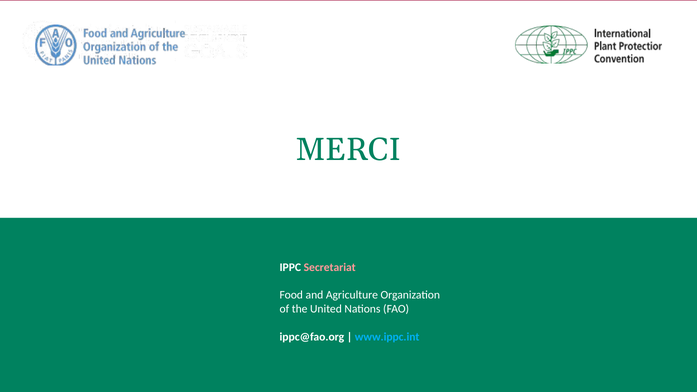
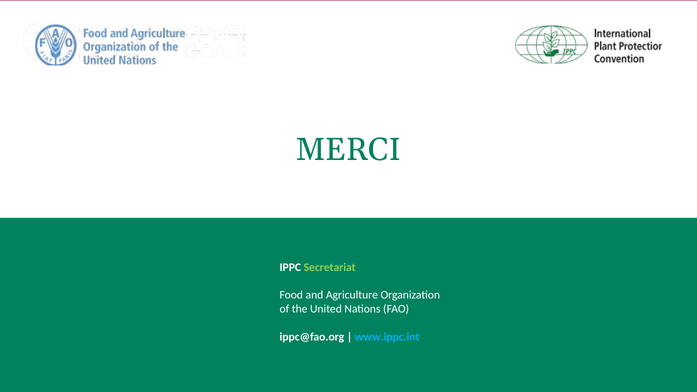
Secretariat colour: pink -> light green (330, 267)
